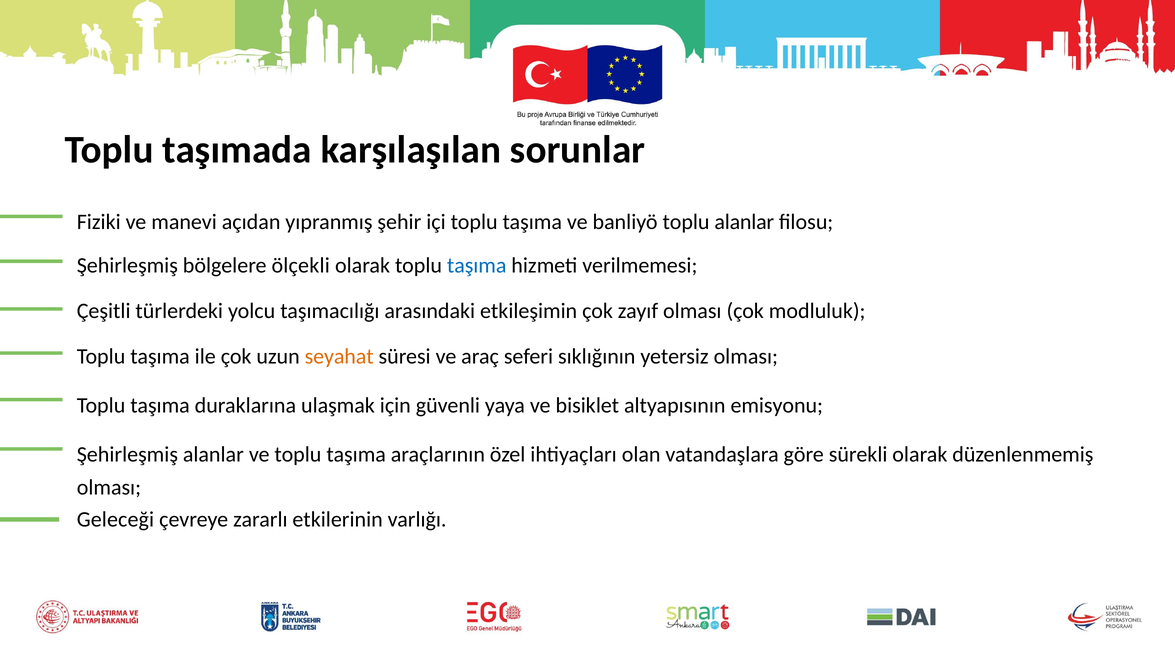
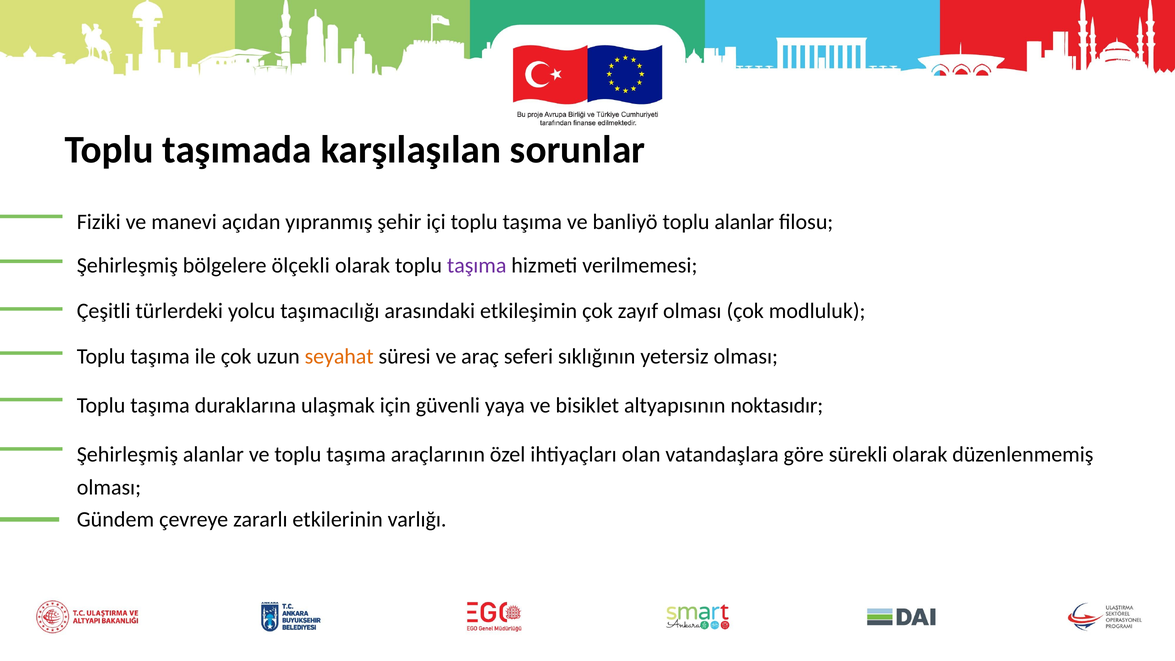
taşıma colour: blue -> purple (477, 265)
emisyonu: emisyonu -> noktasıdır (777, 405)
Geleceği: Geleceği -> Gündem (115, 519)
